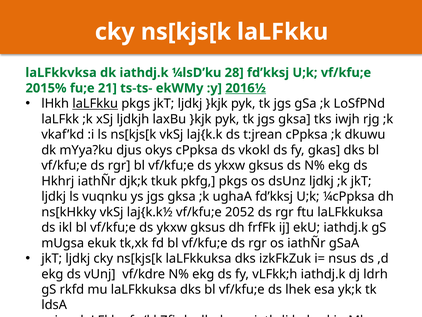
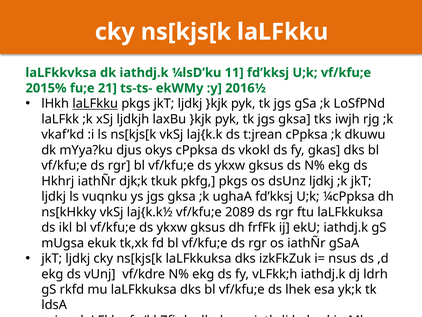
28: 28 -> 11 (234, 73)
2016½ underline: present -> none (246, 88)
2052: 2052 -> 2089 (240, 212)
